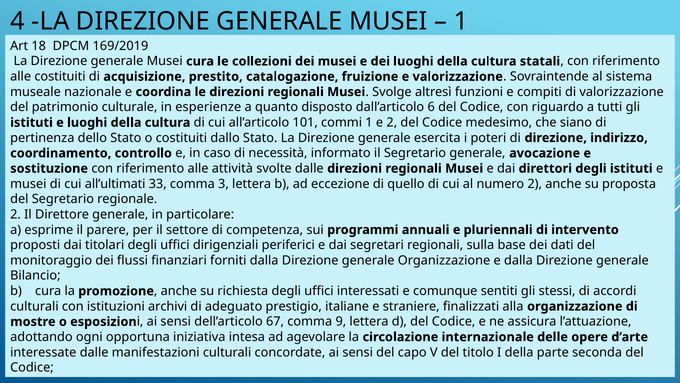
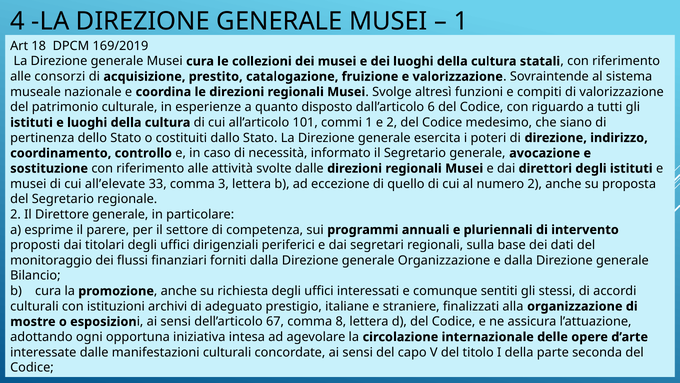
alle costituiti: costituiti -> consorzi (60, 76)
all’ultimati: all’ultimati -> all’elevate (115, 184)
9: 9 -> 8 (341, 321)
